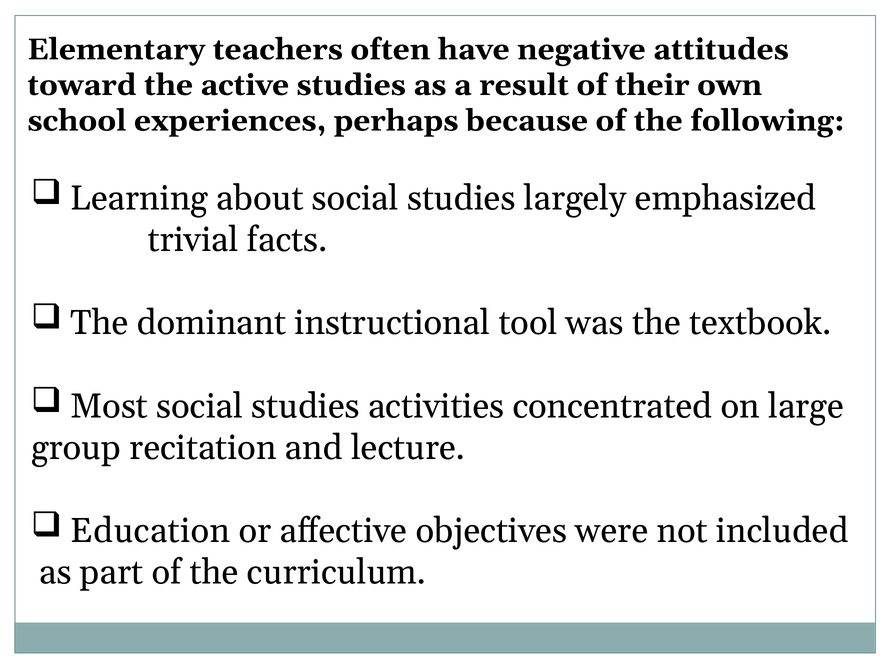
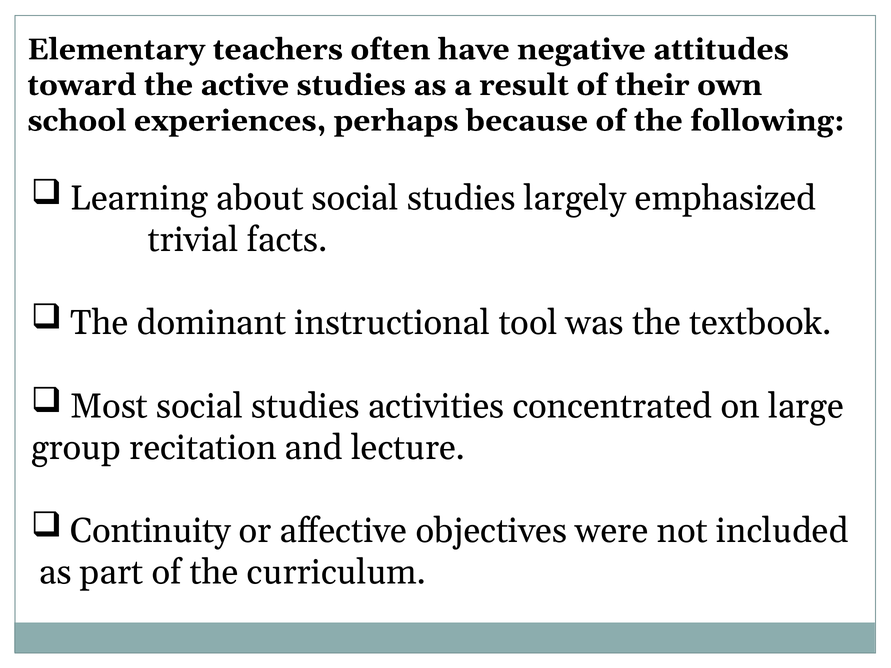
Education: Education -> Continuity (151, 531)
